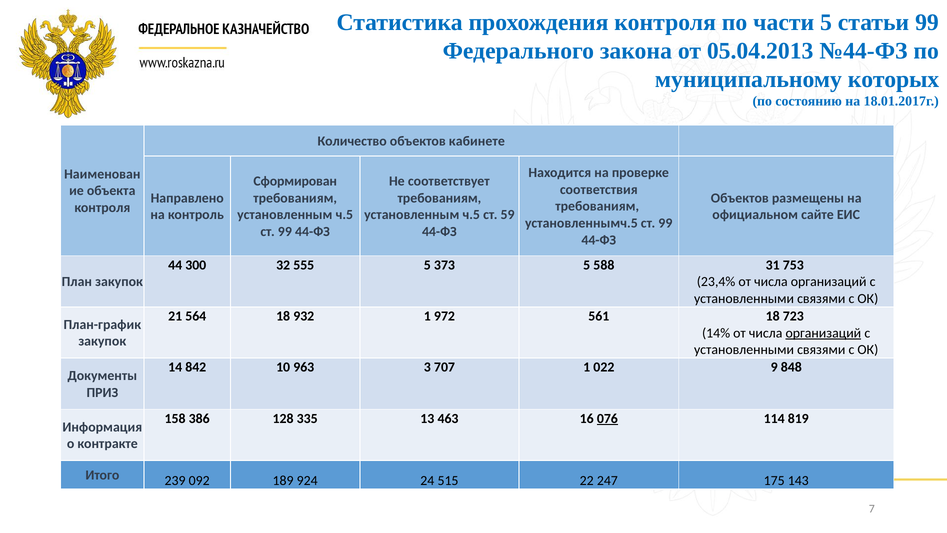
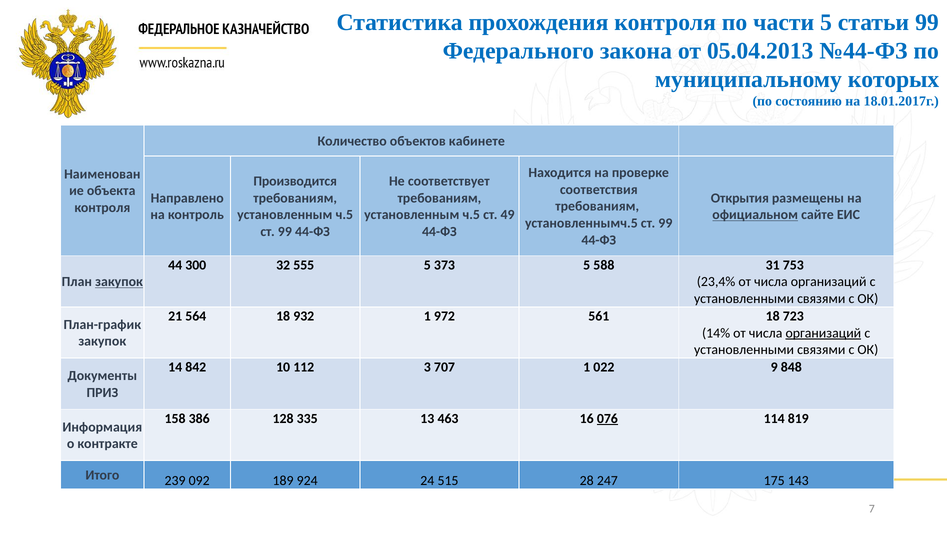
Сформирован: Сформирован -> Производится (295, 181)
Объектов: Объектов -> Открытия (740, 198)
59: 59 -> 49 (508, 215)
официальном underline: none -> present (755, 215)
закупок underline: none -> present (119, 282)
963: 963 -> 112 (304, 367)
22: 22 -> 28 (587, 480)
